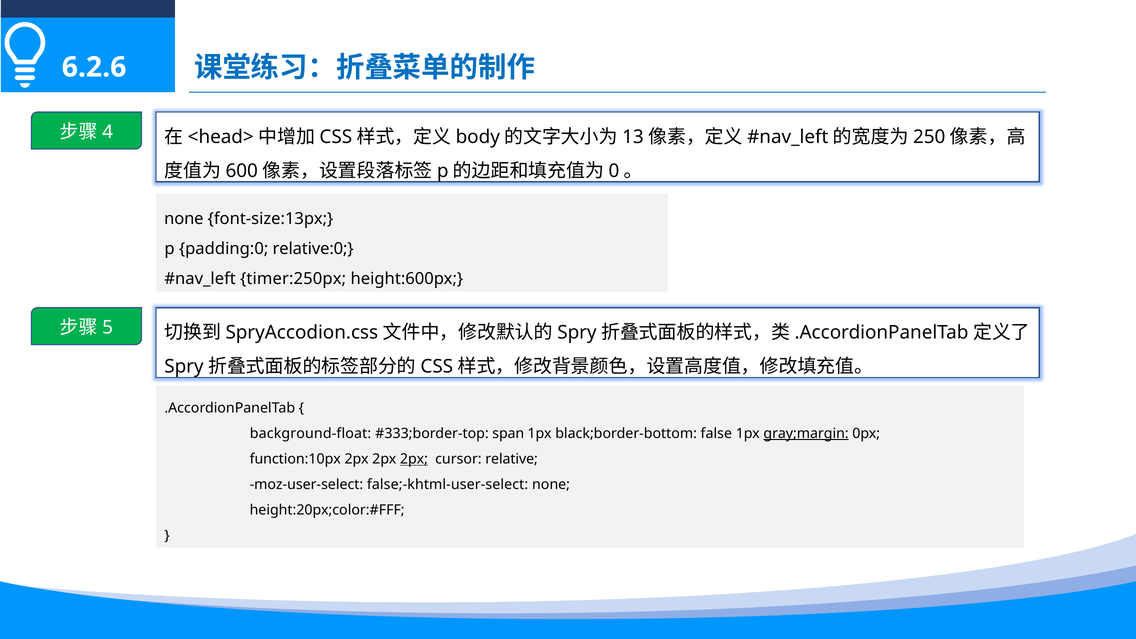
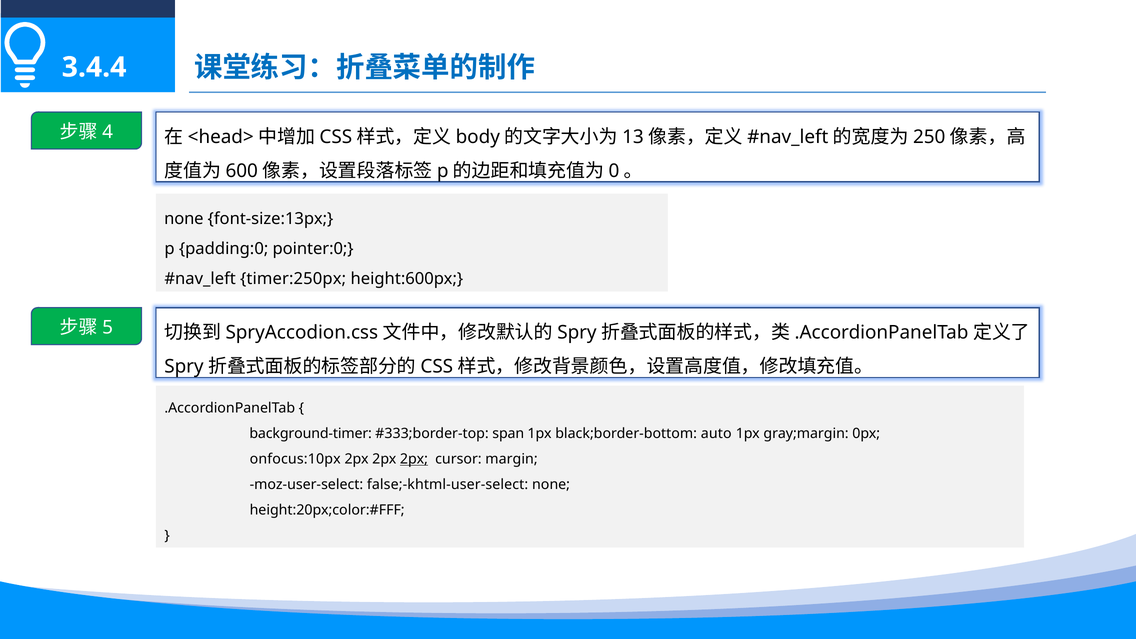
6.2.6: 6.2.6 -> 3.4.4 (94, 67)
relative:0: relative:0 -> pointer:0 (313, 249)
background-float: background-float -> background-timer (311, 434)
false: false -> auto (716, 434)
gray;margin underline: present -> none (806, 434)
function:10px: function:10px -> onfocus:10px (295, 459)
relative: relative -> margin (512, 459)
